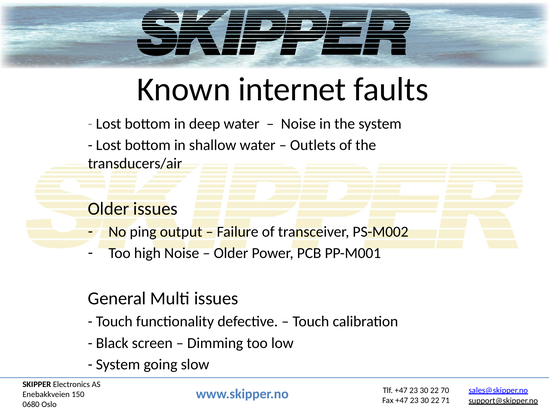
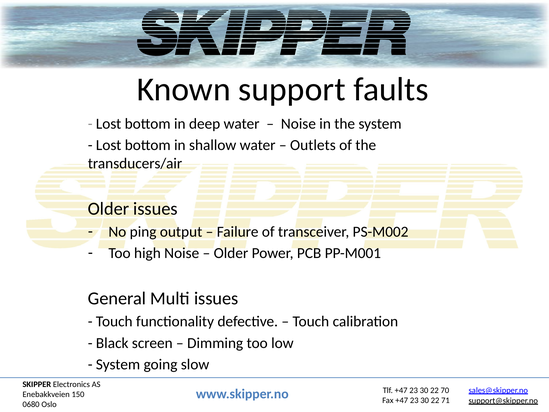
internet: internet -> support (292, 89)
